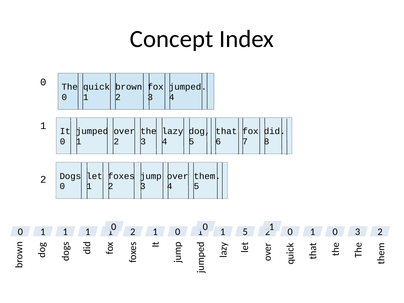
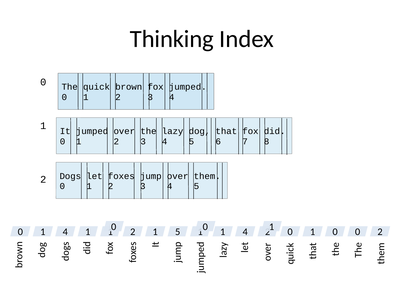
Concept: Concept -> Thinking (172, 39)
1: 1 -> 4 (65, 232)
0: 0 -> 5 (178, 232)
5: 5 -> 4 (245, 232)
0 3: 3 -> 0 (358, 232)
